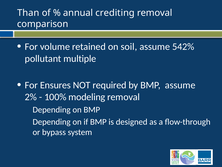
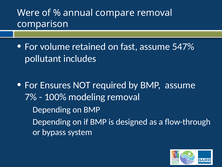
Than: Than -> Were (28, 13)
crediting: crediting -> compare (115, 13)
soil: soil -> fast (129, 47)
542%: 542% -> 547% (183, 47)
multiple: multiple -> includes (80, 58)
2%: 2% -> 7% (31, 97)
